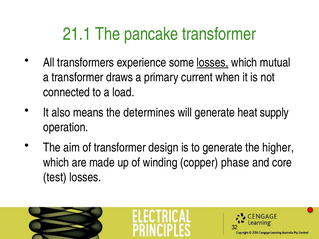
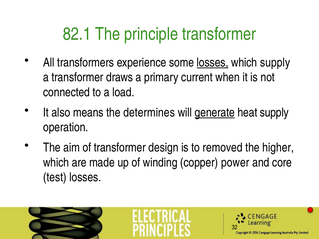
21.1: 21.1 -> 82.1 (77, 34)
pancake: pancake -> principle (151, 34)
which mutual: mutual -> supply (275, 63)
generate underline: none -> present (215, 113)
to generate: generate -> removed (223, 148)
phase: phase -> power (235, 163)
